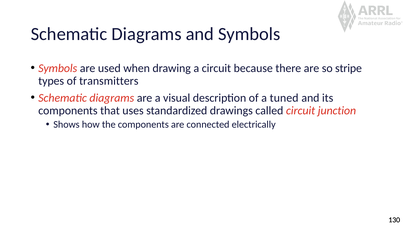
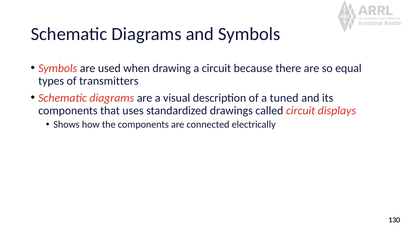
stripe: stripe -> equal (348, 68)
junction: junction -> displays (337, 110)
